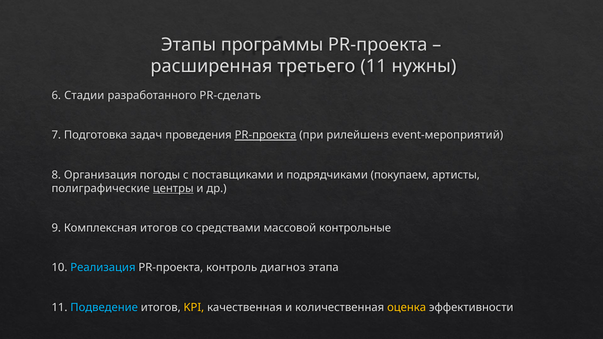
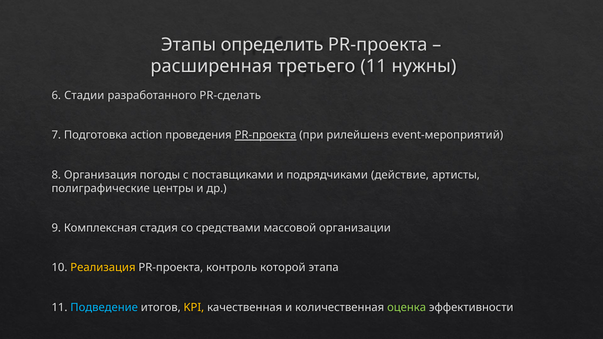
программы: программы -> определить (272, 45)
задач: задач -> action (146, 135)
покупаем: покупаем -> действие (400, 175)
центры underline: present -> none (173, 188)
Комплексная итогов: итогов -> стадия (159, 228)
контрольные: контрольные -> организации (355, 228)
Реализация colour: light blue -> yellow (103, 268)
диагноз: диагноз -> которой (283, 268)
оценка colour: yellow -> light green (407, 308)
